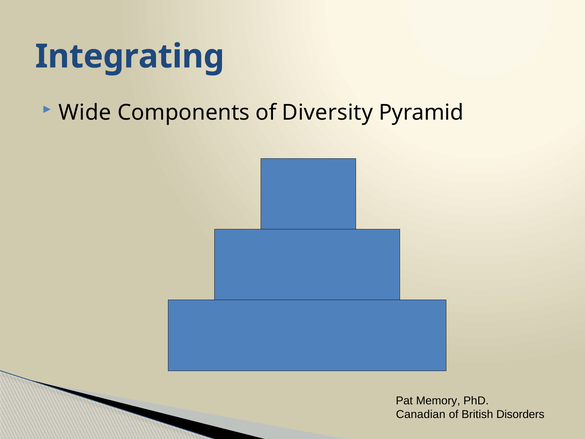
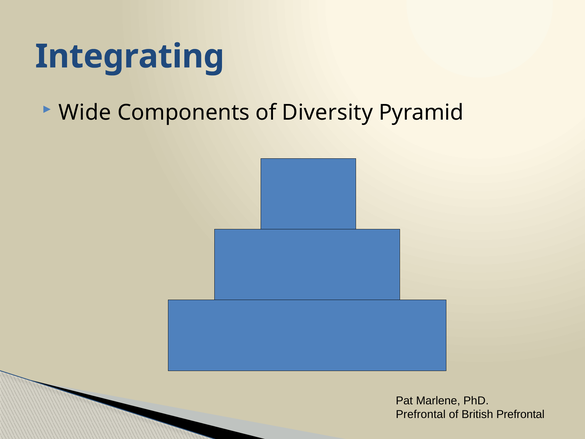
Memory: Memory -> Marlene (438, 400)
Canadian: Canadian -> Prefrontal (421, 414)
British Disorders: Disorders -> Prefrontal (520, 414)
